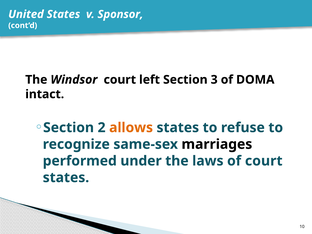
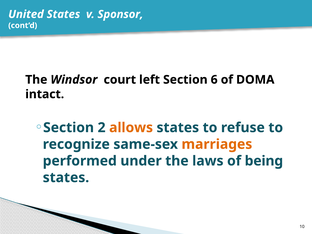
3: 3 -> 6 (214, 80)
marriages colour: black -> orange (217, 144)
of court: court -> being (264, 161)
